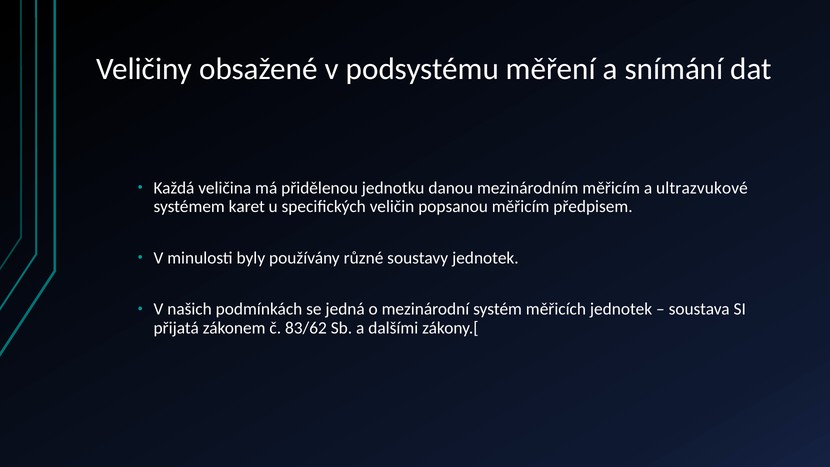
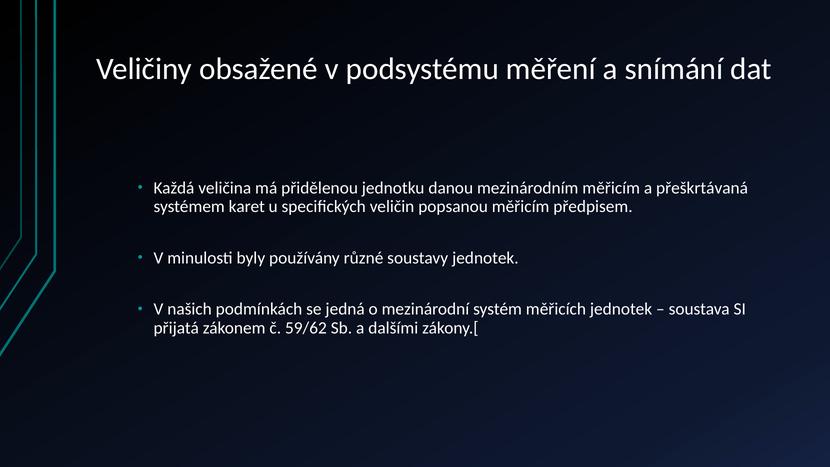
ultrazvukové: ultrazvukové -> přeškrtávaná (702, 188)
83/62: 83/62 -> 59/62 (306, 328)
